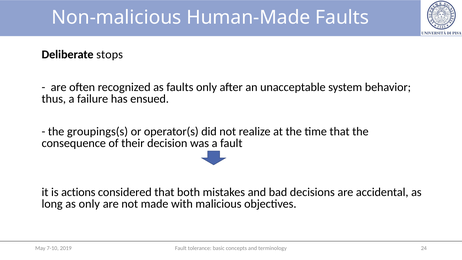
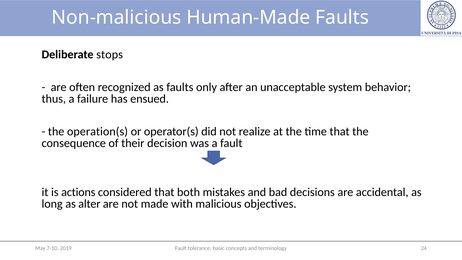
groupings(s: groupings(s -> operation(s (98, 131)
as only: only -> alter (89, 204)
